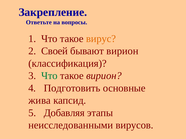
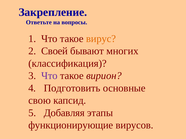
бывают вирион: вирион -> многих (122, 51)
Что colour: green -> purple (49, 76)
жива: жива -> свою (40, 101)
неисследованными: неисследованными -> функционирующие (71, 126)
